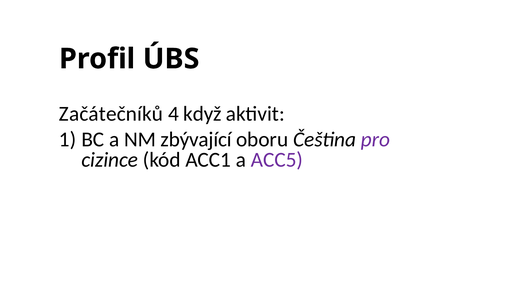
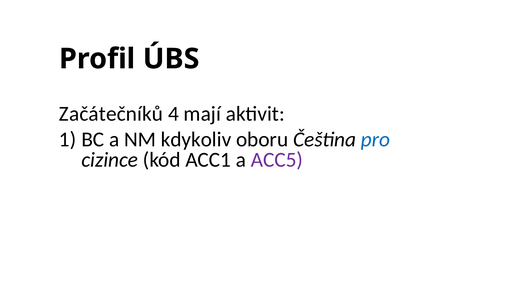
když: když -> mají (202, 114)
zbývající: zbývající -> kdykoliv (196, 140)
pro colour: purple -> blue (375, 140)
